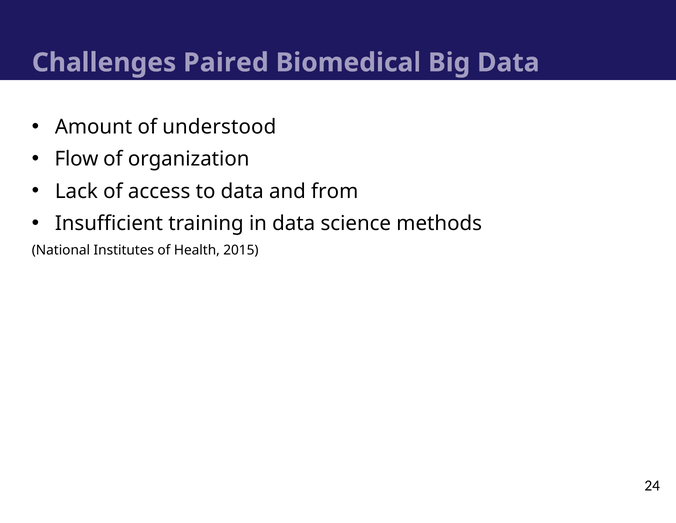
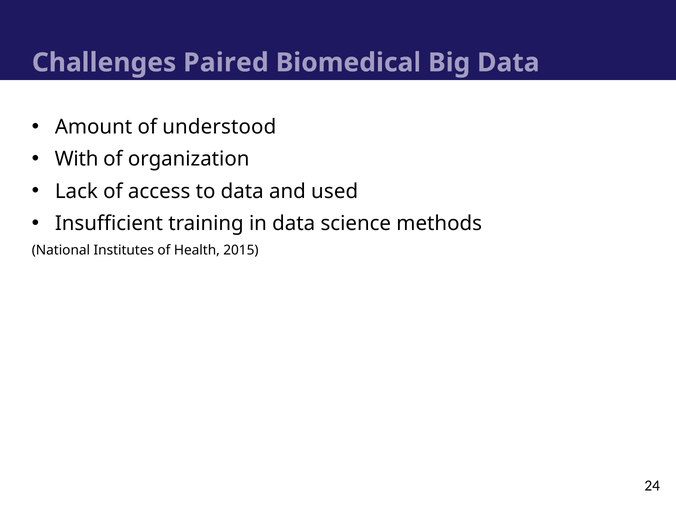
Flow: Flow -> With (77, 159)
from: from -> used (335, 191)
